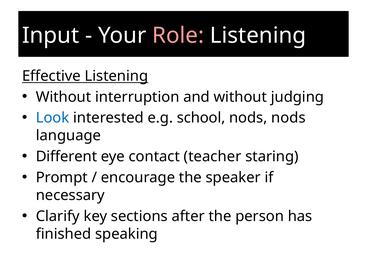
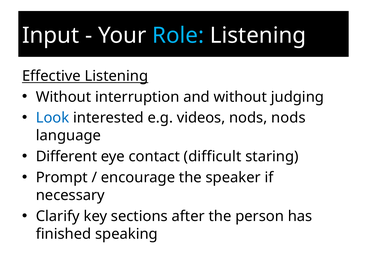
Role colour: pink -> light blue (178, 36)
school: school -> videos (201, 118)
teacher: teacher -> difficult (213, 157)
